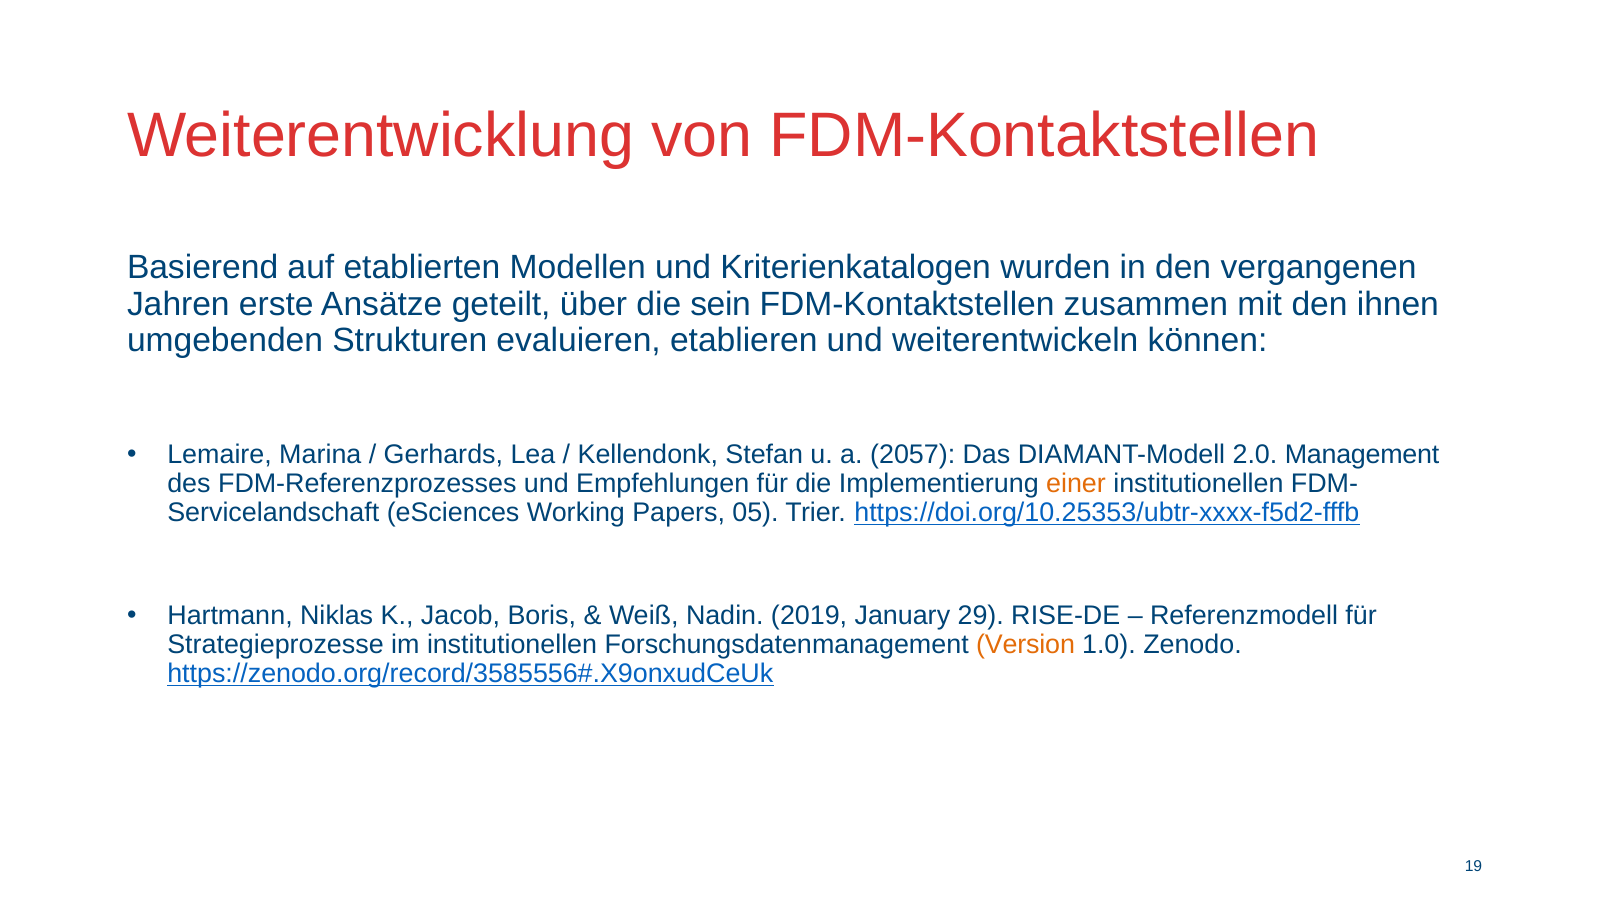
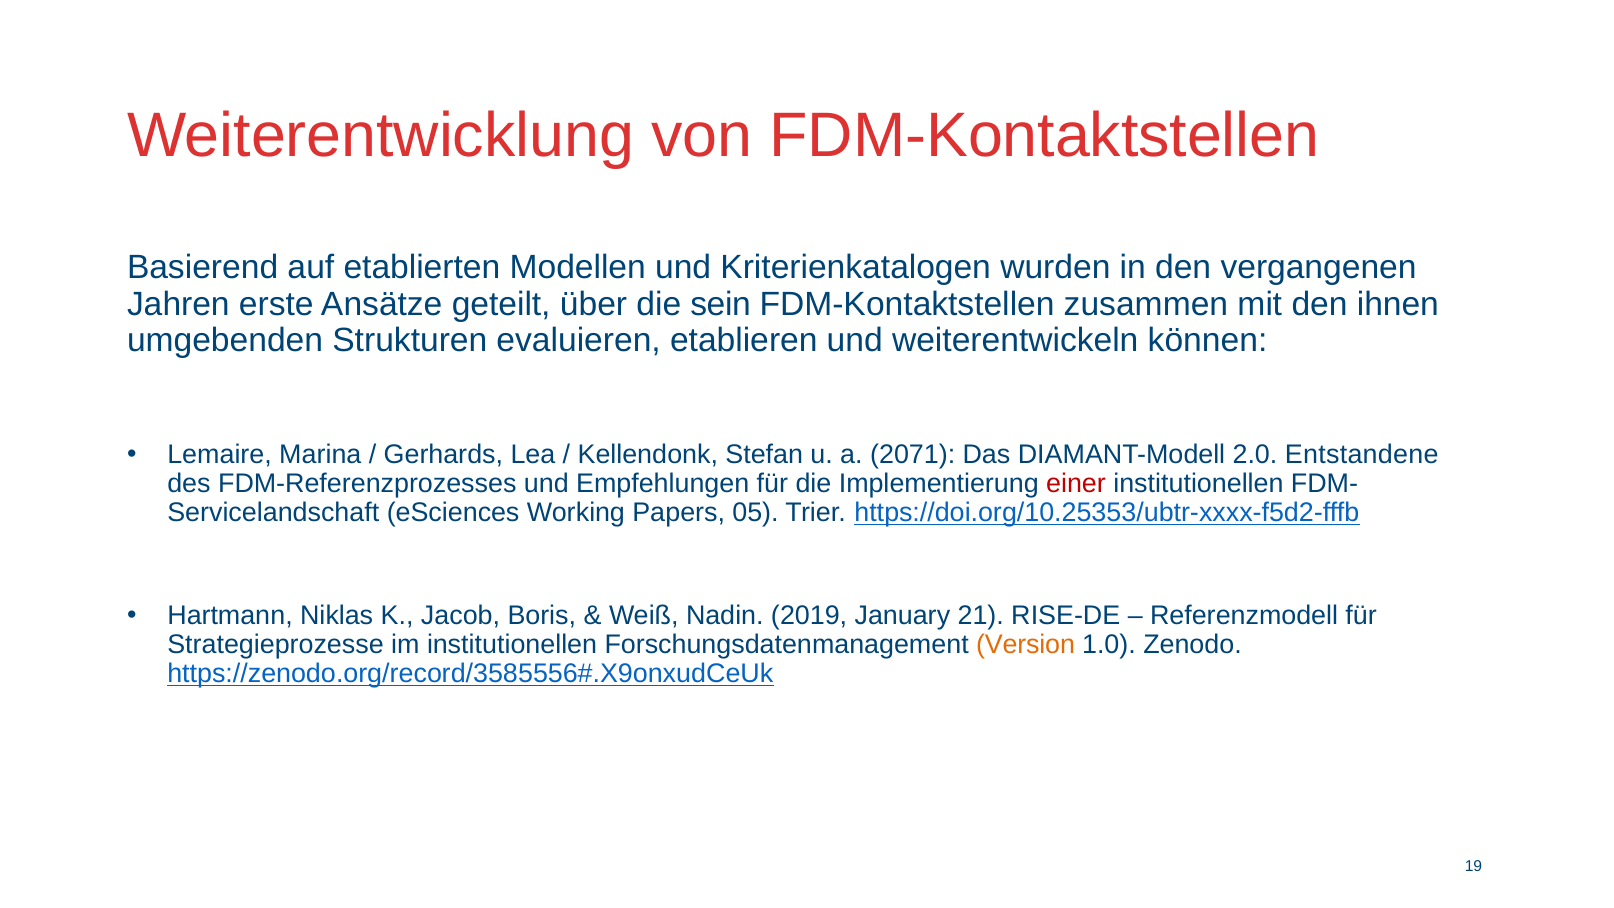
2057: 2057 -> 2071 (913, 454)
Management: Management -> Entstandene (1362, 454)
einer colour: orange -> red (1076, 483)
29: 29 -> 21 (981, 615)
